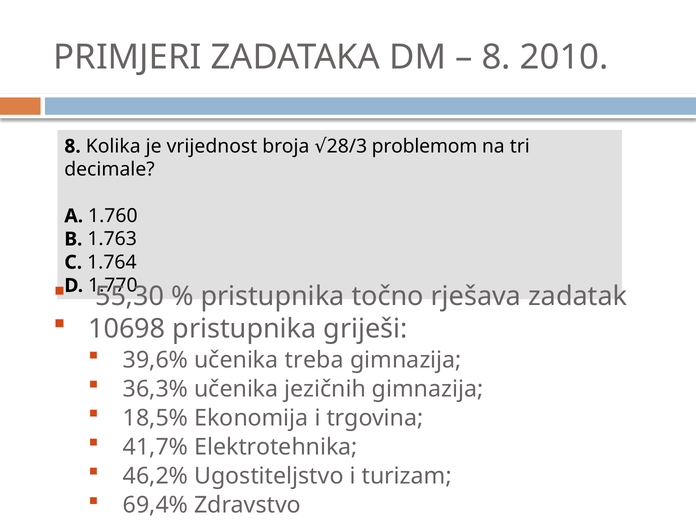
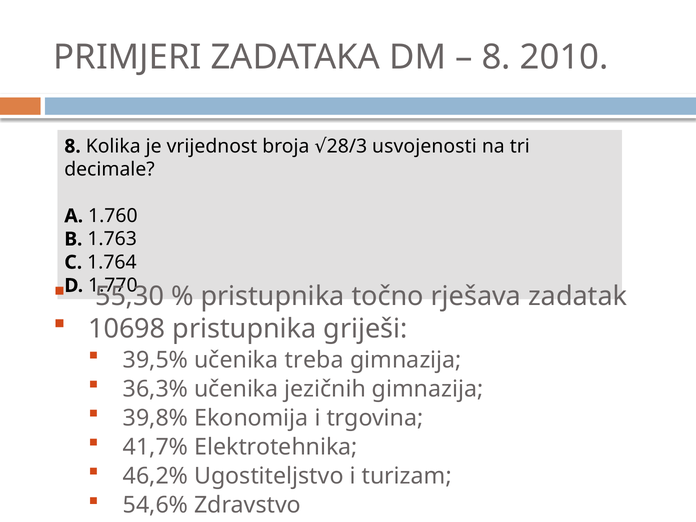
problemom: problemom -> usvojenosti (424, 146)
39,6%: 39,6% -> 39,5% (156, 360)
18,5%: 18,5% -> 39,8% (156, 418)
69,4%: 69,4% -> 54,6% (156, 505)
